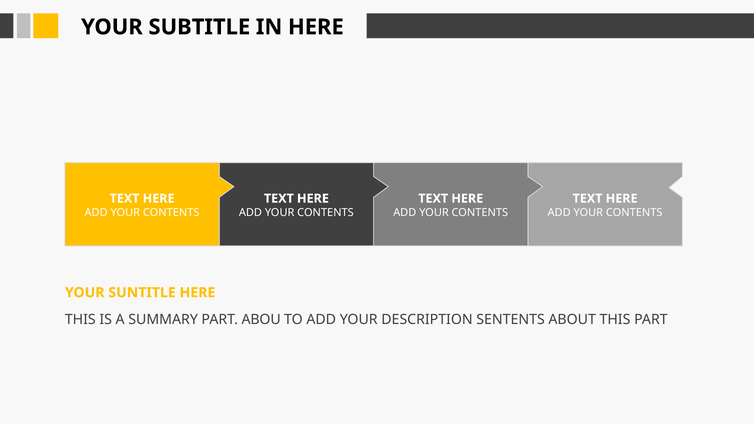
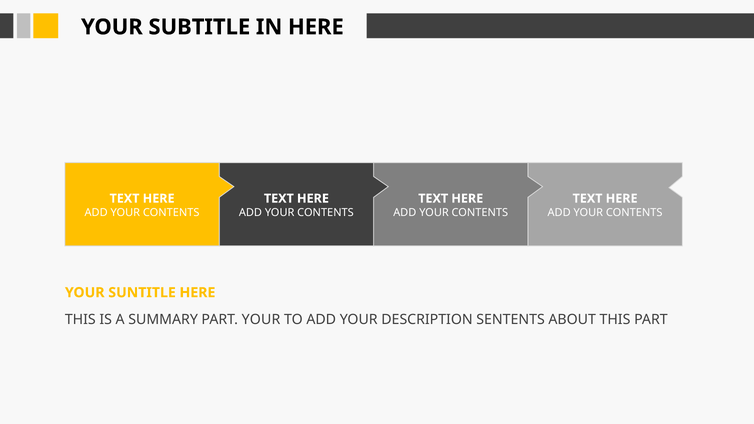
SUMMARY PART ABOU: ABOU -> YOUR (261, 319)
